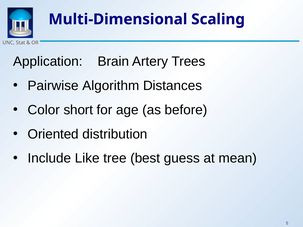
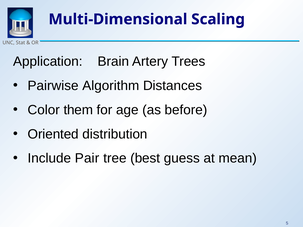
short: short -> them (78, 110)
Like: Like -> Pair (87, 158)
